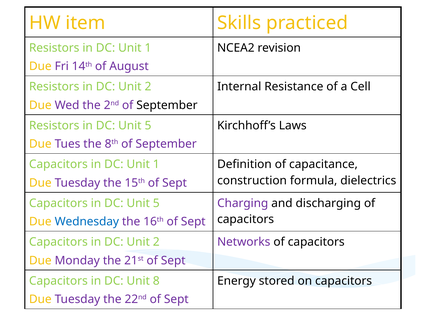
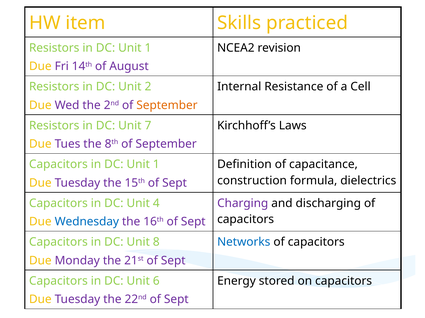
September colour: black -> orange (167, 105)
5: 5 -> 7 (148, 126)
5: 5 -> 4 (156, 204)
2: 2 -> 8 (156, 243)
Networks colour: purple -> blue (244, 243)
8: 8 -> 6 (156, 281)
